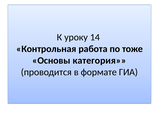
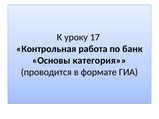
14: 14 -> 17 (95, 37)
тоже: тоже -> банк (132, 49)
